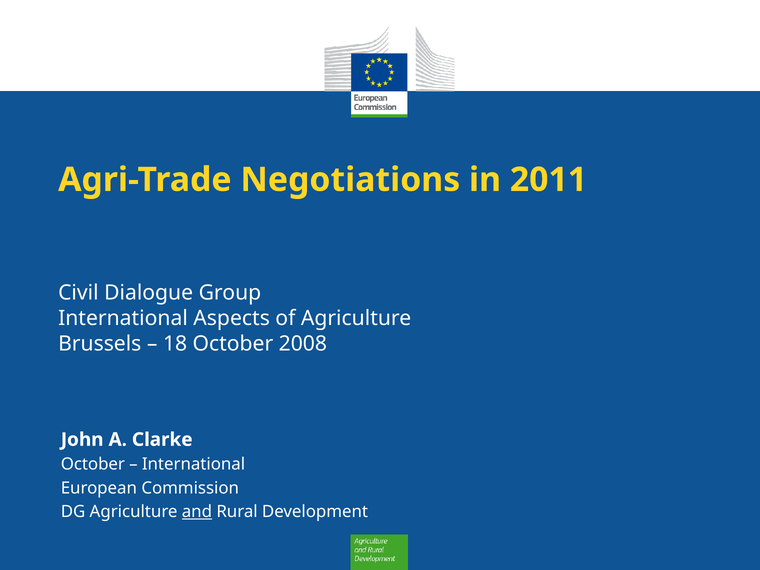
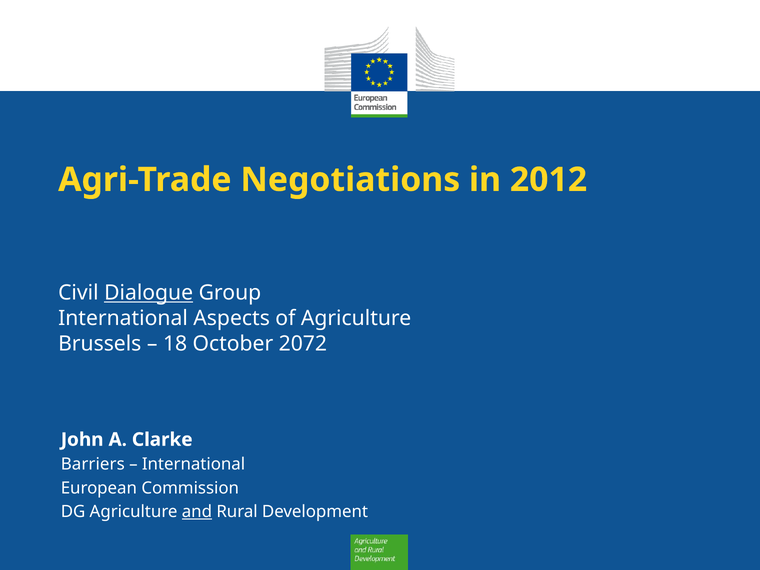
2011: 2011 -> 2012 (548, 180)
Dialogue underline: none -> present (149, 293)
2008: 2008 -> 2072 (303, 344)
October: October -> Barriers (93, 464)
